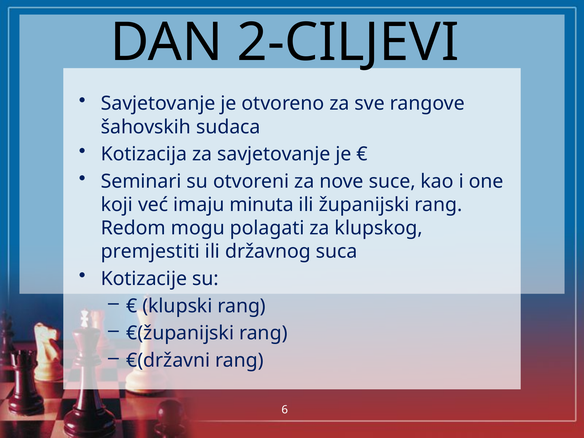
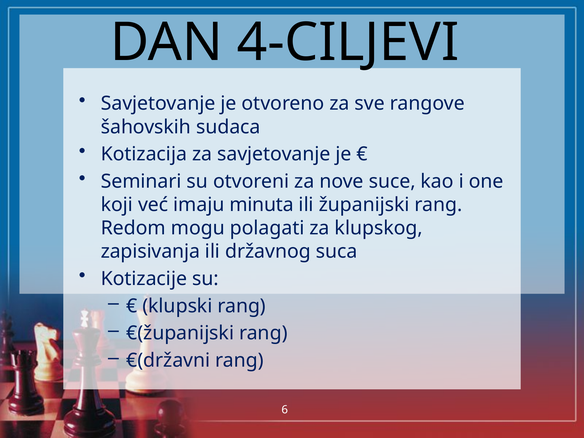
2-CILJEVI: 2-CILJEVI -> 4-CILJEVI (348, 43)
premjestiti: premjestiti -> zapisivanja (150, 251)
